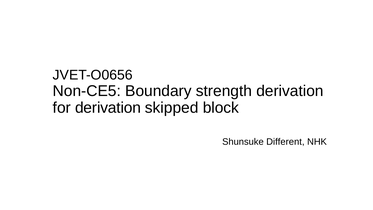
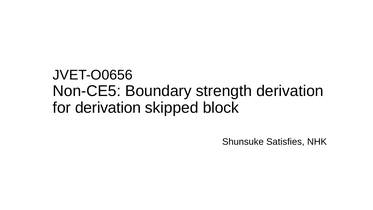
Different: Different -> Satisfies (285, 142)
